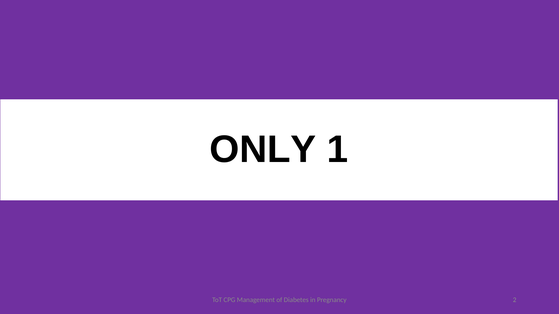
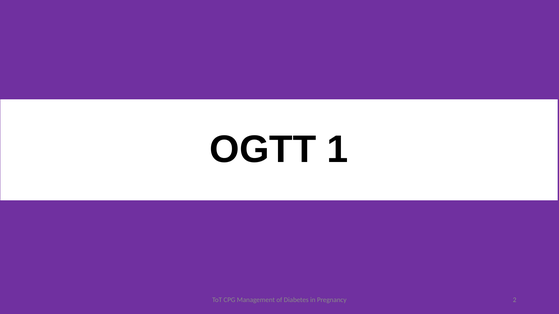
ONLY: ONLY -> OGTT (263, 150)
